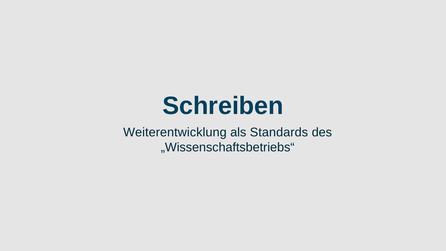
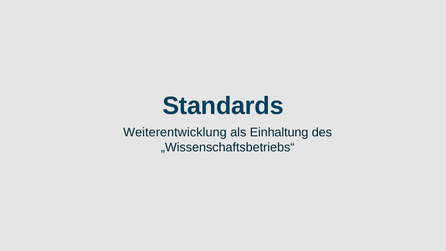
Schreiben: Schreiben -> Standards (223, 106)
Standards: Standards -> Einhaltung (279, 132)
